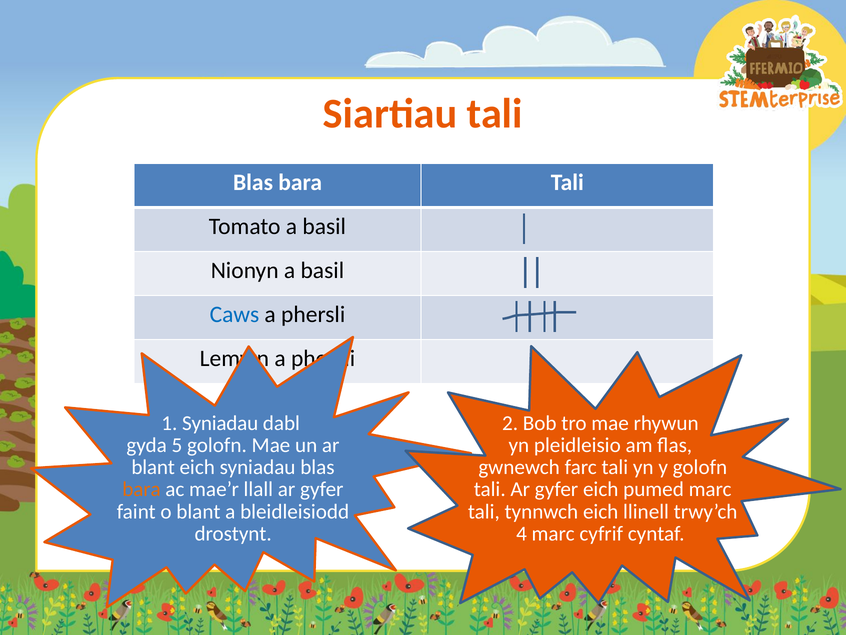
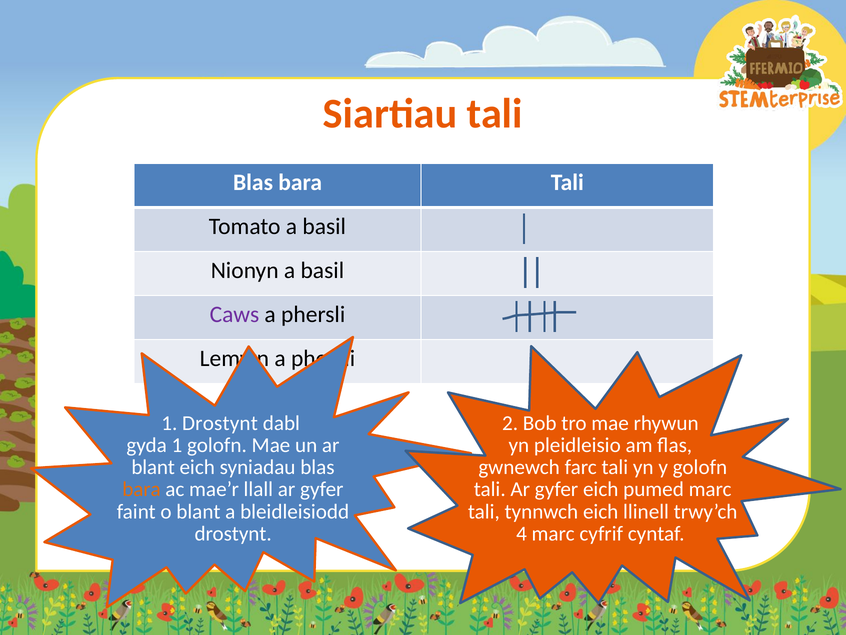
Caws colour: blue -> purple (234, 314)
1 Syniadau: Syniadau -> Drostynt (220, 423)
gyda 5: 5 -> 1 (177, 445)
